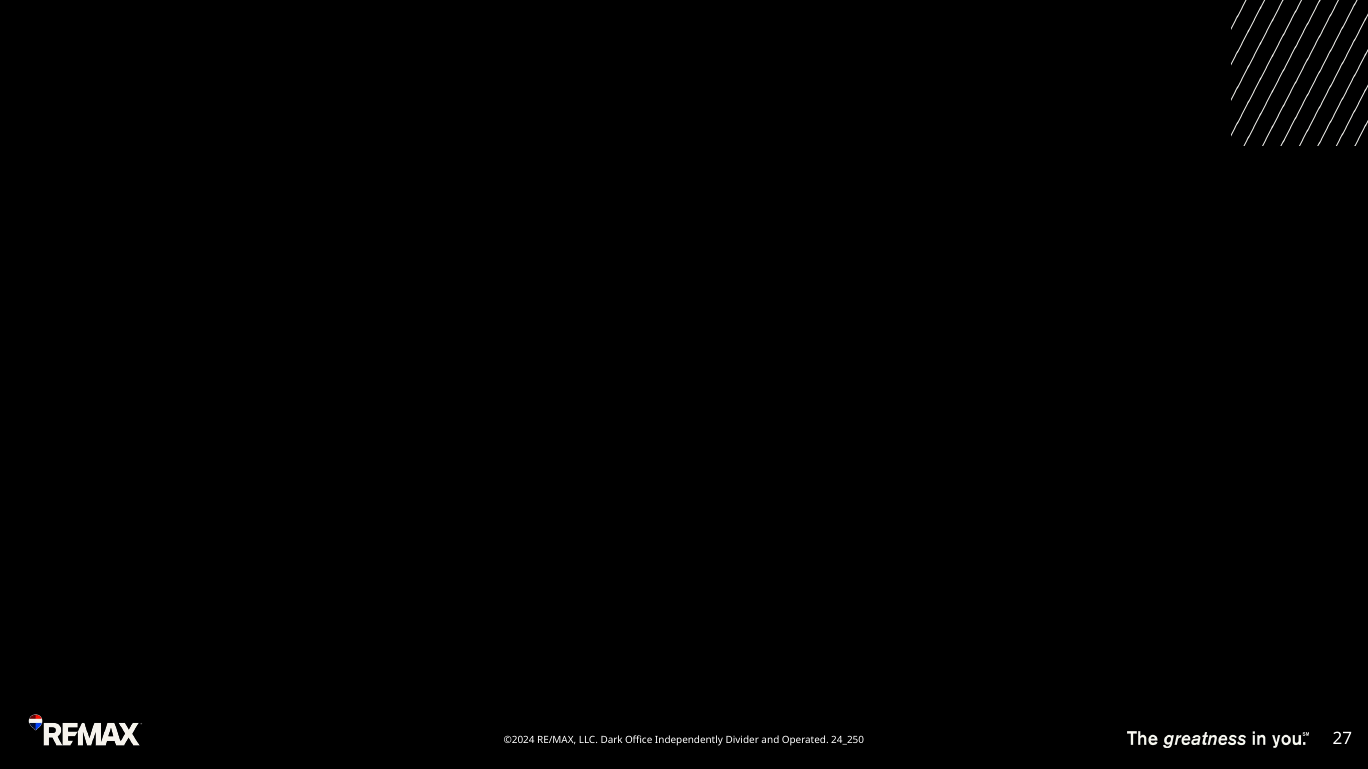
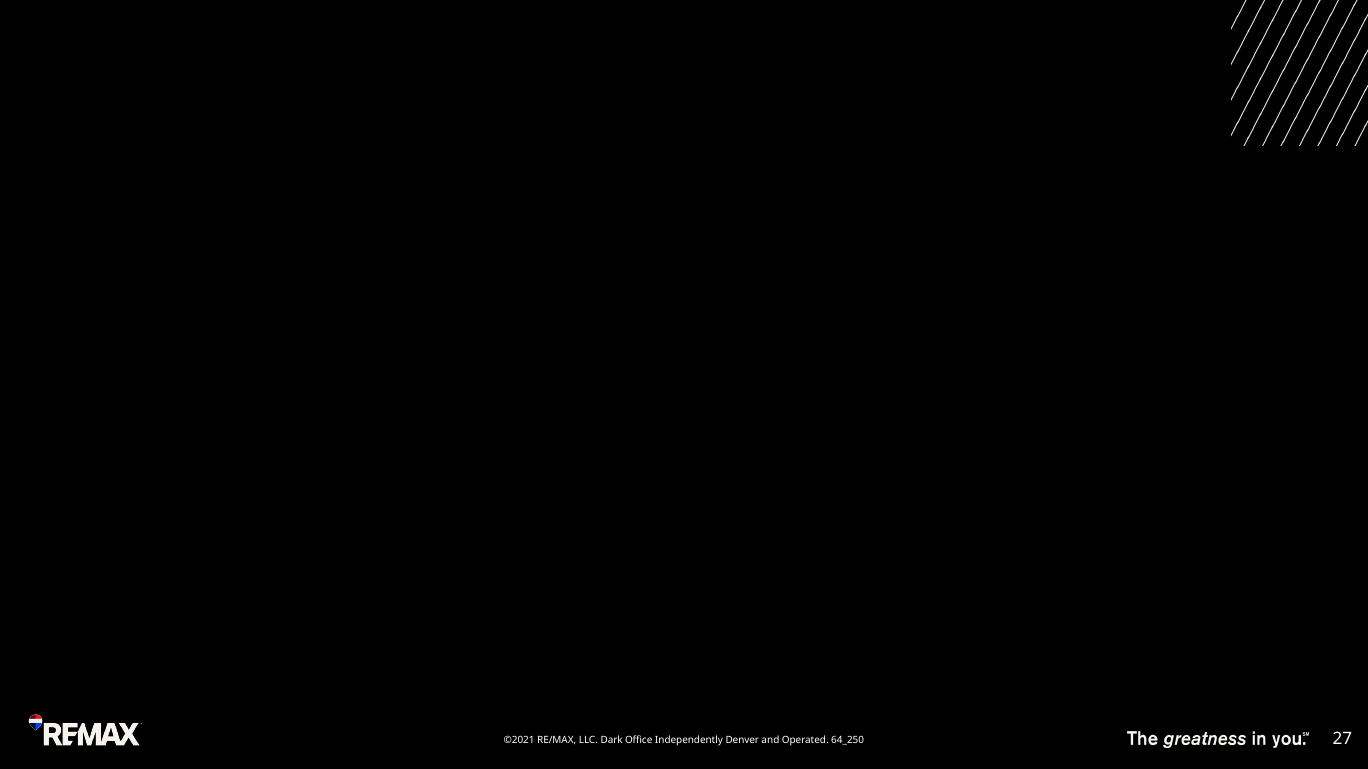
©2024: ©2024 -> ©2021 (519, 740)
Divider: Divider -> Denver (742, 740)
24_250: 24_250 -> 64_250 (848, 740)
